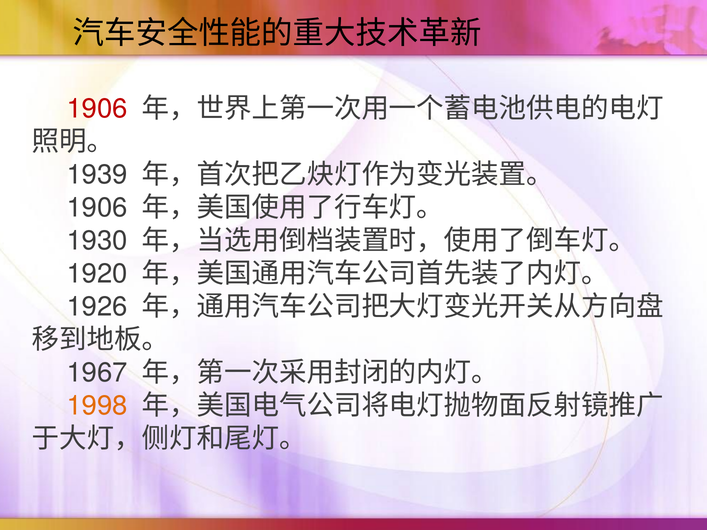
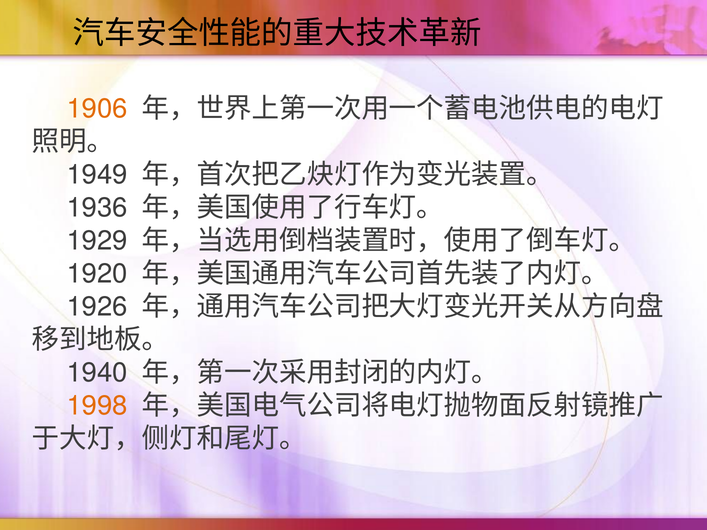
1906 colour: red -> orange (97, 109)
1939: 1939 -> 1949 (97, 175)
1906: 1906 -> 1936 (97, 208)
1930: 1930 -> 1929 (97, 241)
1967: 1967 -> 1940 (97, 373)
